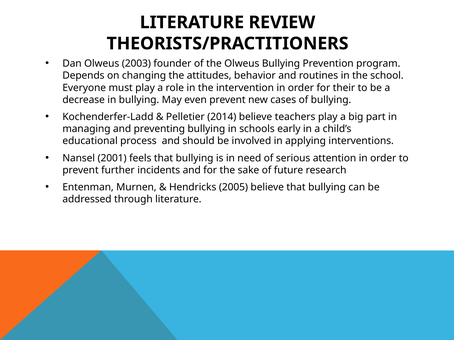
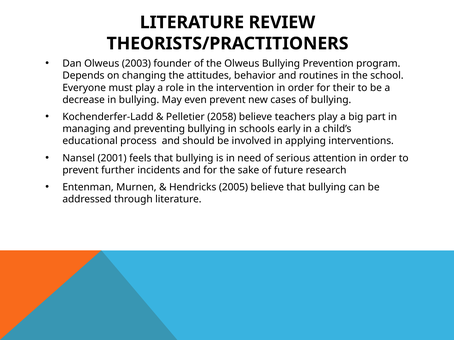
2014: 2014 -> 2058 (222, 117)
